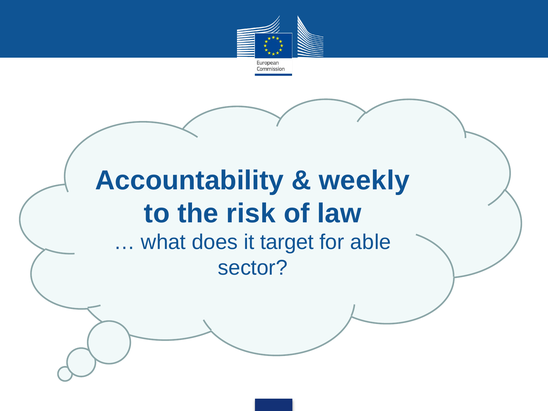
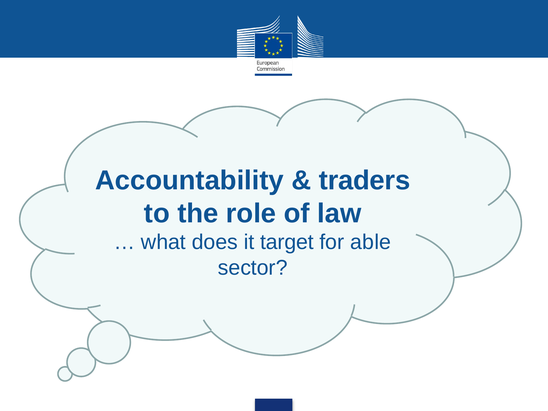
weekly: weekly -> traders (365, 180)
risk: risk -> role (251, 213)
